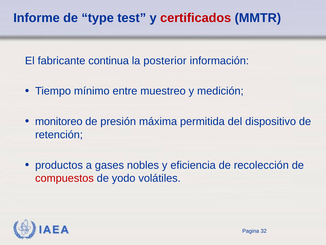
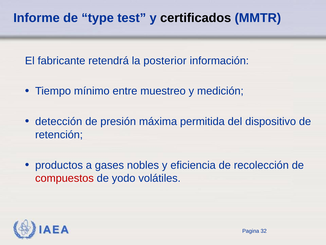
certificados colour: red -> black (196, 18)
continua: continua -> retendrá (109, 61)
monitoreo: monitoreo -> detección (59, 121)
